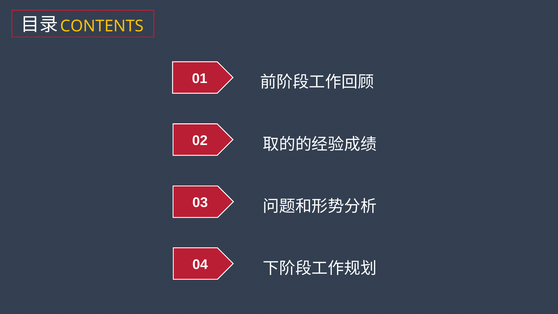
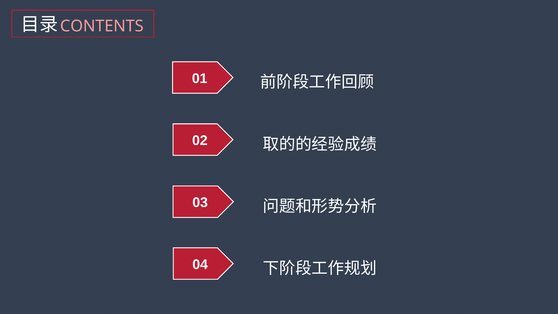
CONTENTS colour: yellow -> pink (102, 26)
